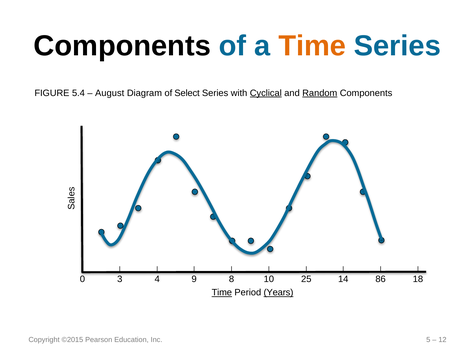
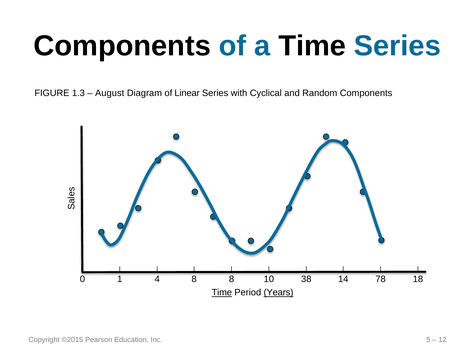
Time colour: orange -> black (312, 46)
5.4: 5.4 -> 1.3 (78, 93)
Select: Select -> Linear (187, 93)
Cyclical underline: present -> none (266, 93)
Random underline: present -> none (320, 93)
3: 3 -> 1 (120, 279)
4 9: 9 -> 8 (194, 279)
25: 25 -> 38 (306, 279)
86: 86 -> 78 (381, 279)
